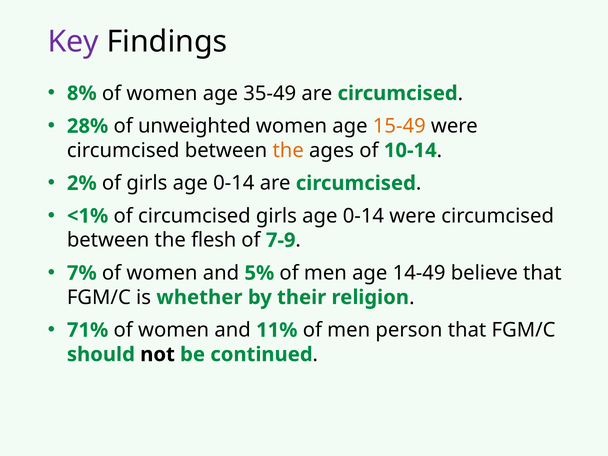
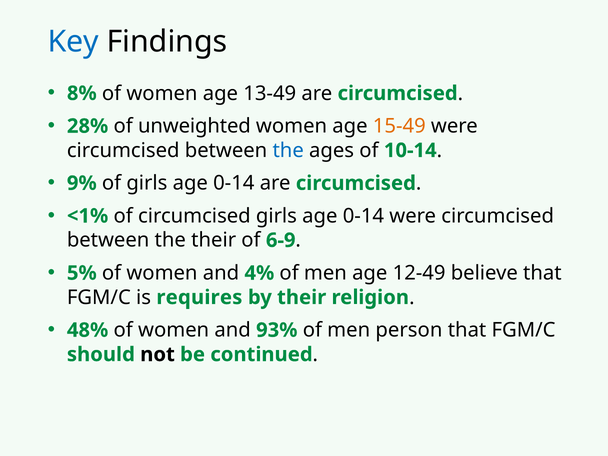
Key colour: purple -> blue (73, 42)
35-49: 35-49 -> 13-49 (270, 93)
the colour: orange -> blue (288, 150)
2%: 2% -> 9% (82, 183)
the flesh: flesh -> their (214, 240)
7-9: 7-9 -> 6-9 (281, 240)
7%: 7% -> 5% (82, 273)
5%: 5% -> 4% (259, 273)
14-49: 14-49 -> 12-49 (419, 273)
whether: whether -> requires (199, 297)
71%: 71% -> 48% (88, 330)
11%: 11% -> 93% (277, 330)
